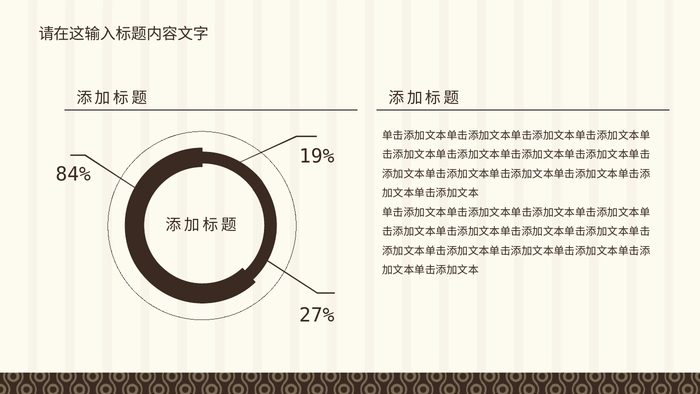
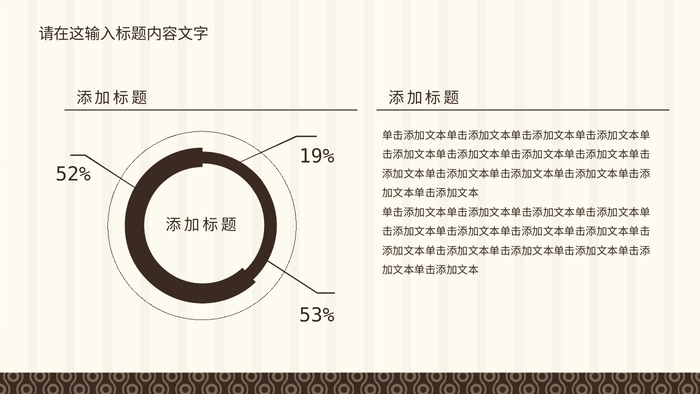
84%: 84% -> 52% (73, 174)
27%: 27% -> 53% (317, 315)
